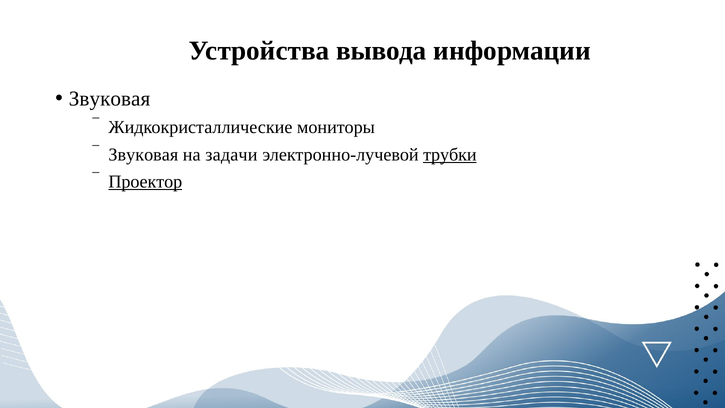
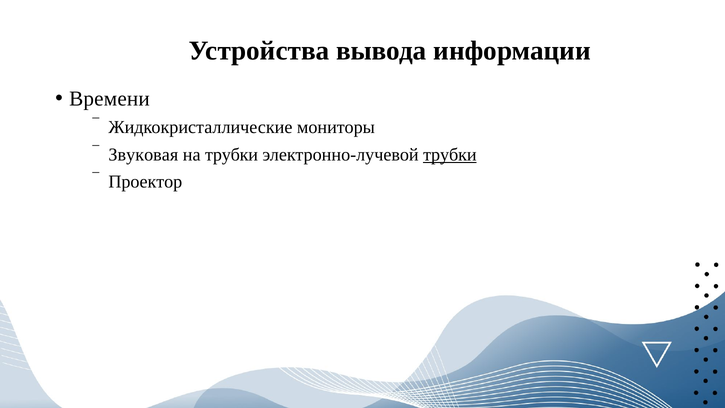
Звуковая: Звуковая -> Времени (109, 99)
на задачи: задачи -> трубки (232, 154)
Проектор underline: present -> none (145, 182)
